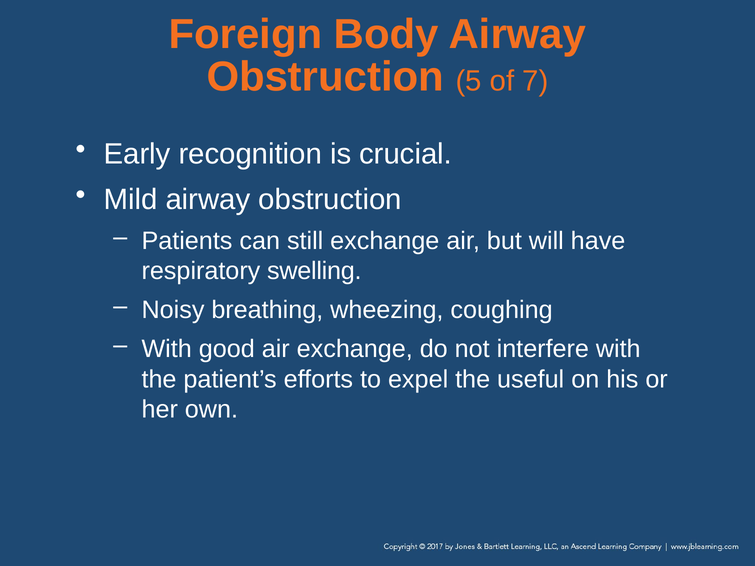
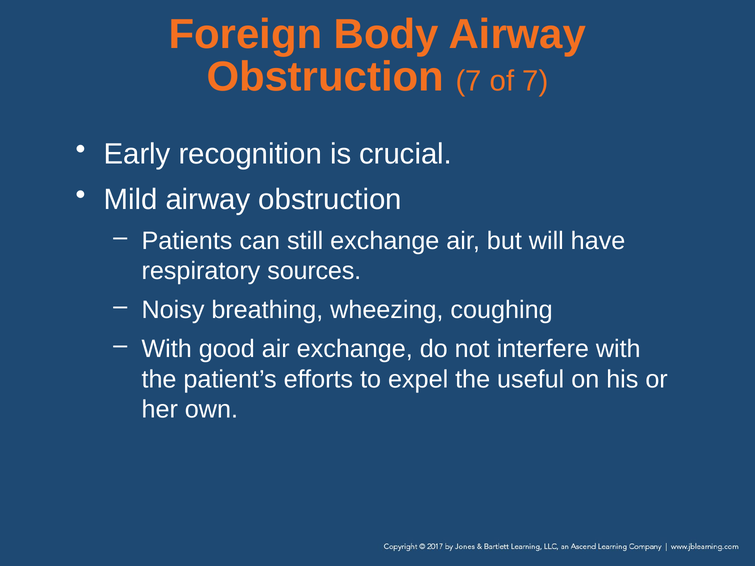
Obstruction 5: 5 -> 7 (469, 81)
swelling: swelling -> sources (314, 271)
